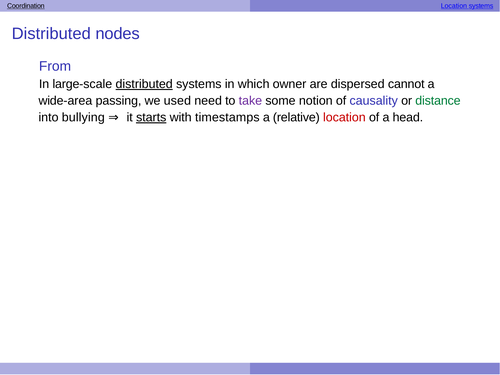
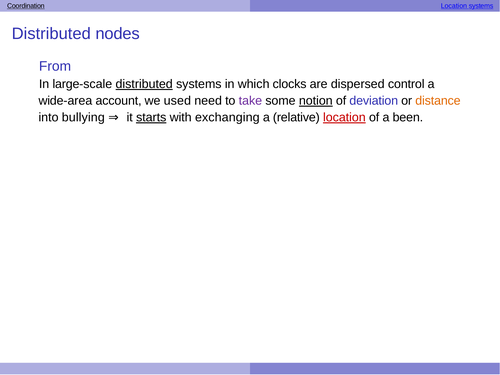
owner: owner -> clocks (290, 84)
cannot: cannot -> control (406, 84)
passing: passing -> account (119, 101)
notion underline: none -> present (316, 101)
causality: causality -> deviation (374, 101)
distance colour: green -> orange (438, 101)
timestamps: timestamps -> exchanging (227, 118)
location underline: none -> present (344, 118)
head: head -> been (408, 118)
